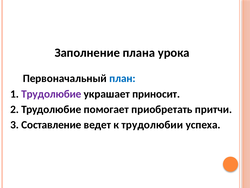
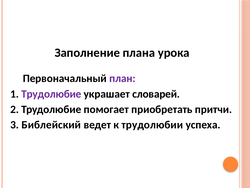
план colour: blue -> purple (122, 78)
приносит: приносит -> словарей (156, 94)
Составление: Составление -> Библейский (51, 125)
